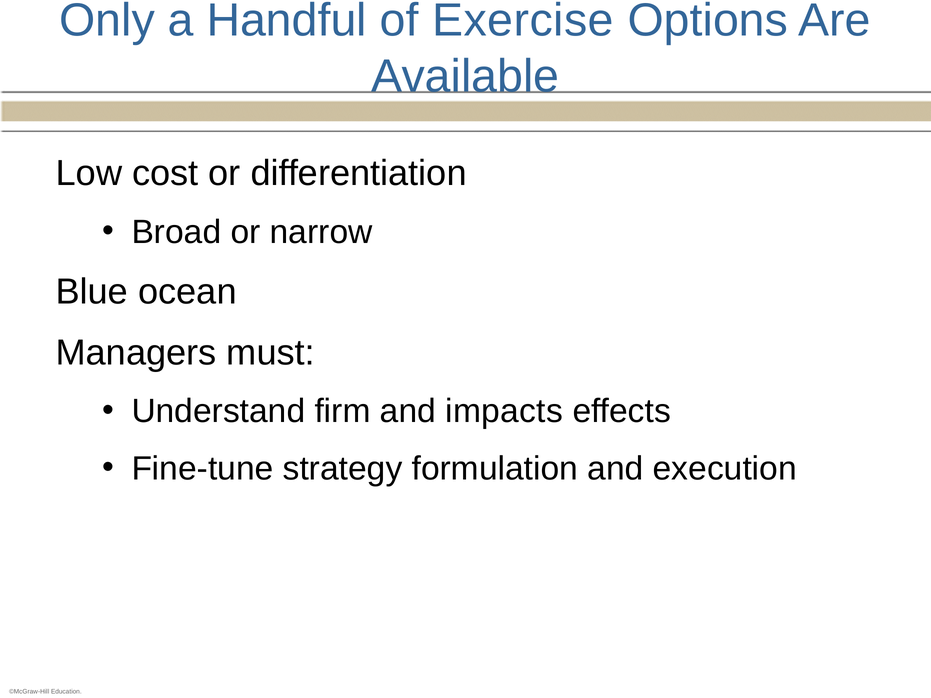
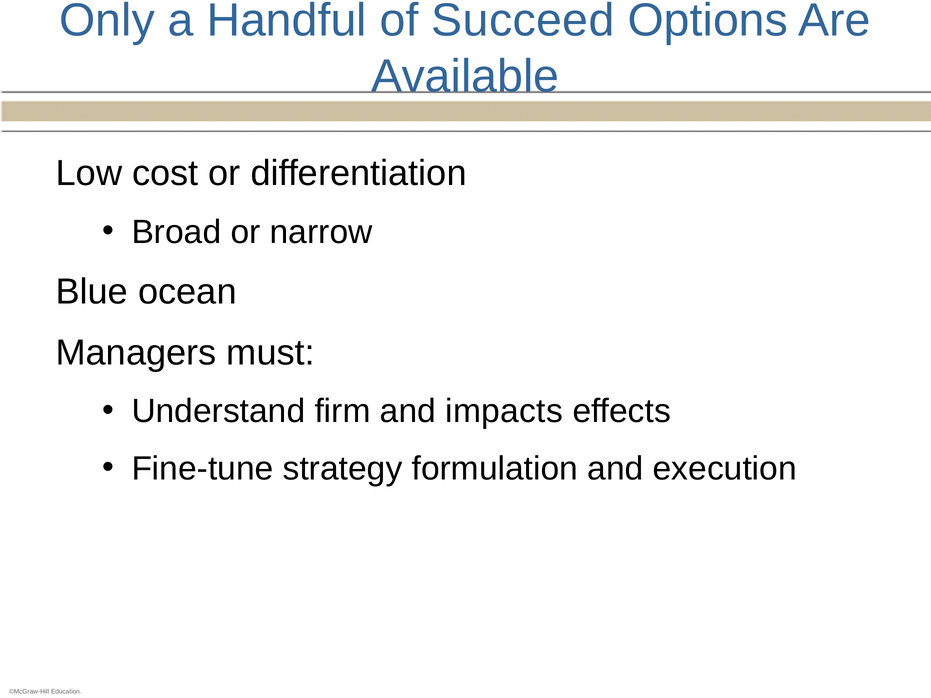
Exercise: Exercise -> Succeed (523, 20)
